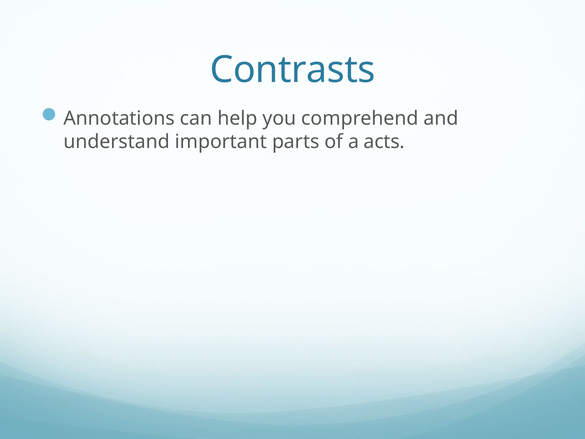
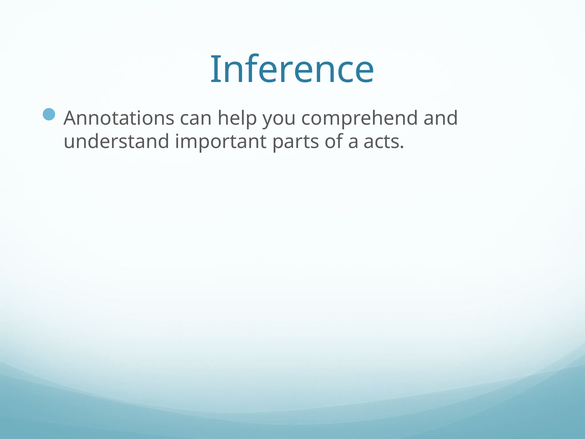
Contrasts: Contrasts -> Inference (293, 70)
